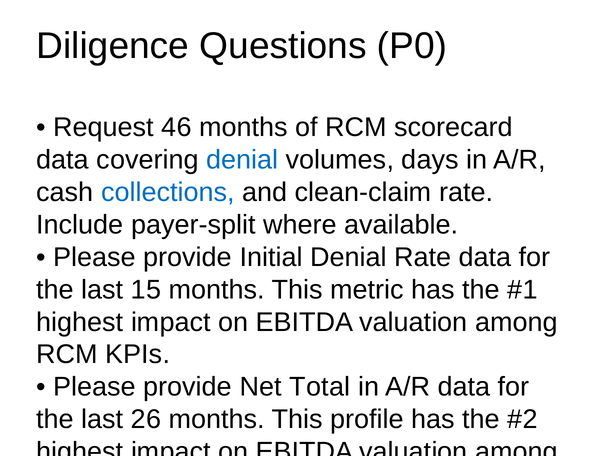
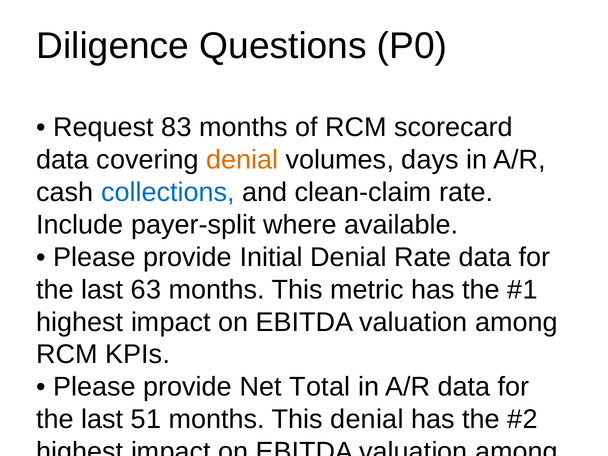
46: 46 -> 83 (177, 127)
denial colour: blue -> orange (242, 160)
15: 15 -> 63 (146, 290)
26: 26 -> 51 (146, 419)
This profile: profile -> denial (367, 419)
